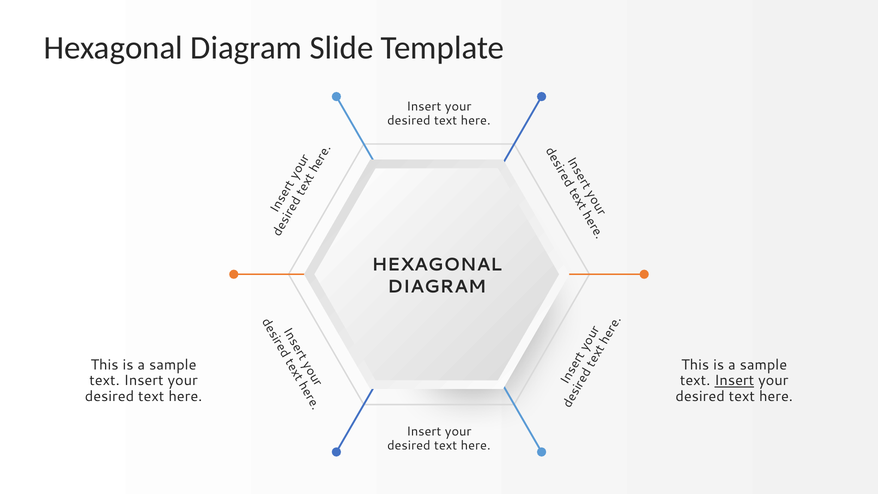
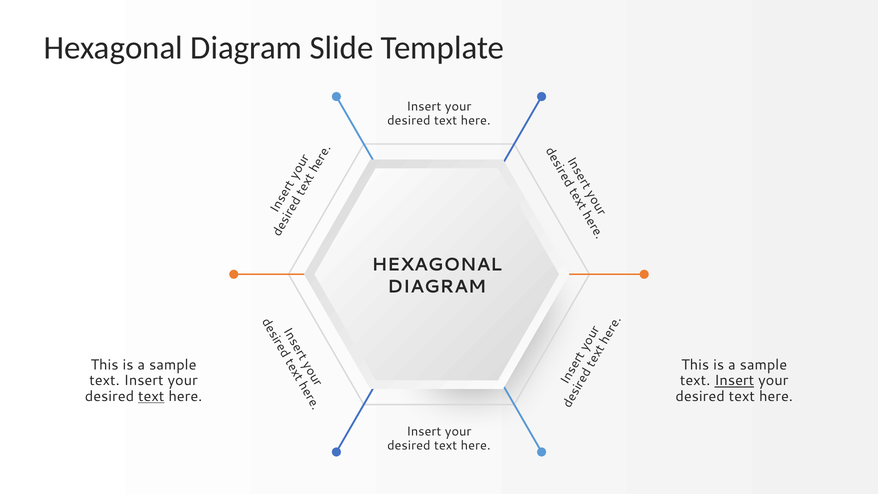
text underline: none -> present (151, 396)
